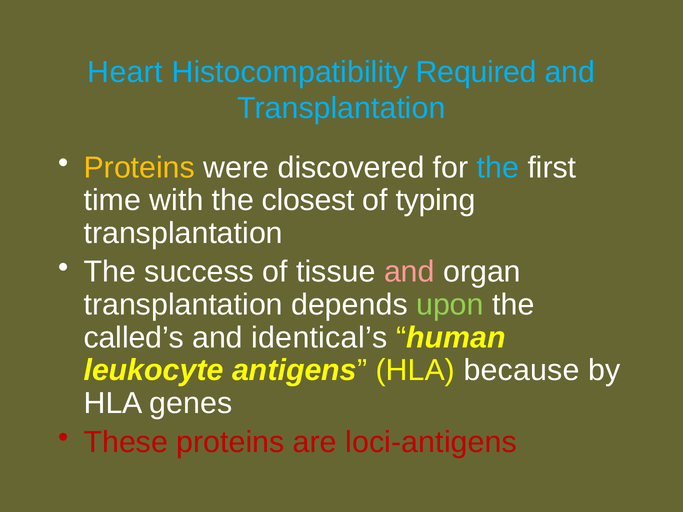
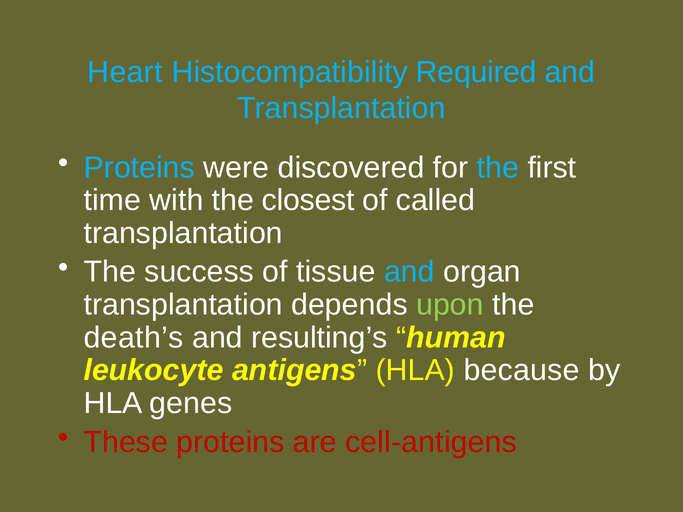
Proteins colour: yellow -> light blue (139, 168)
typing: typing -> called (435, 200)
and colour: pink -> light blue (409, 272)
called’s: called’s -> death’s (134, 338)
identical’s: identical’s -> resulting’s (319, 338)
loci-antigens: loci-antigens -> cell-antigens (431, 442)
